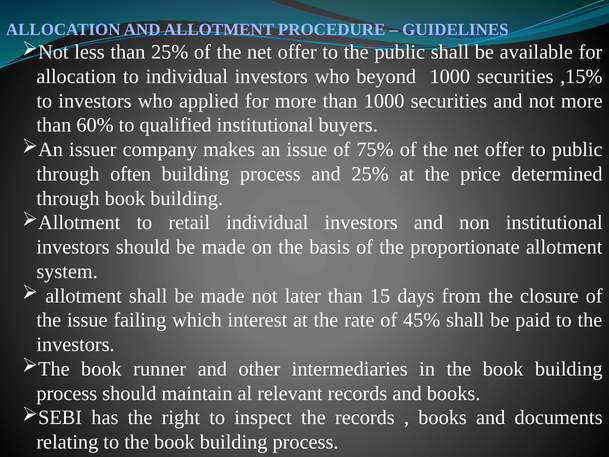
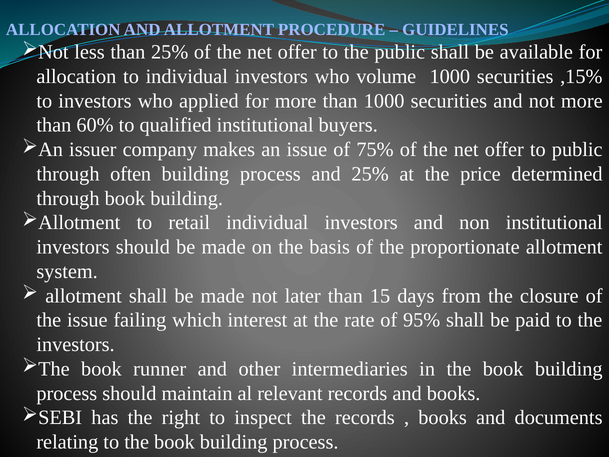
beyond: beyond -> volume (386, 76)
45%: 45% -> 95% (422, 320)
